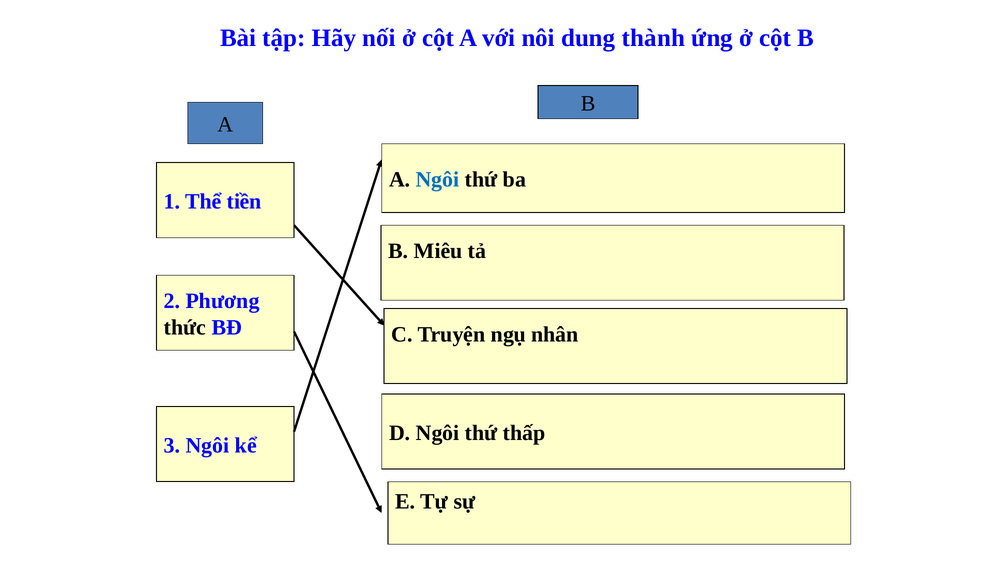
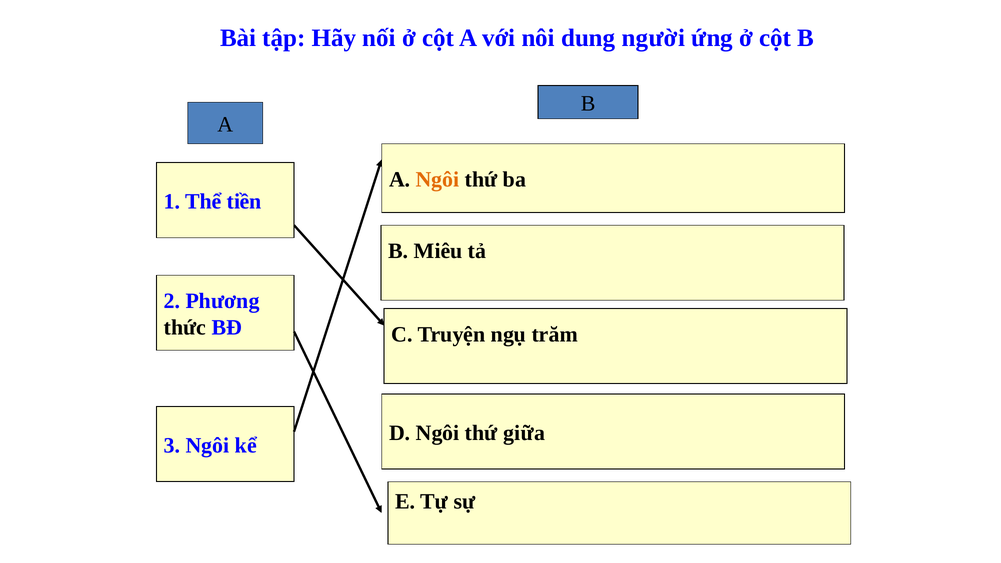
thành: thành -> người (653, 38)
Ngôi colour: blue -> orange (438, 180)
nhân: nhân -> trăm (555, 334)
thấp: thấp -> giữa (524, 433)
